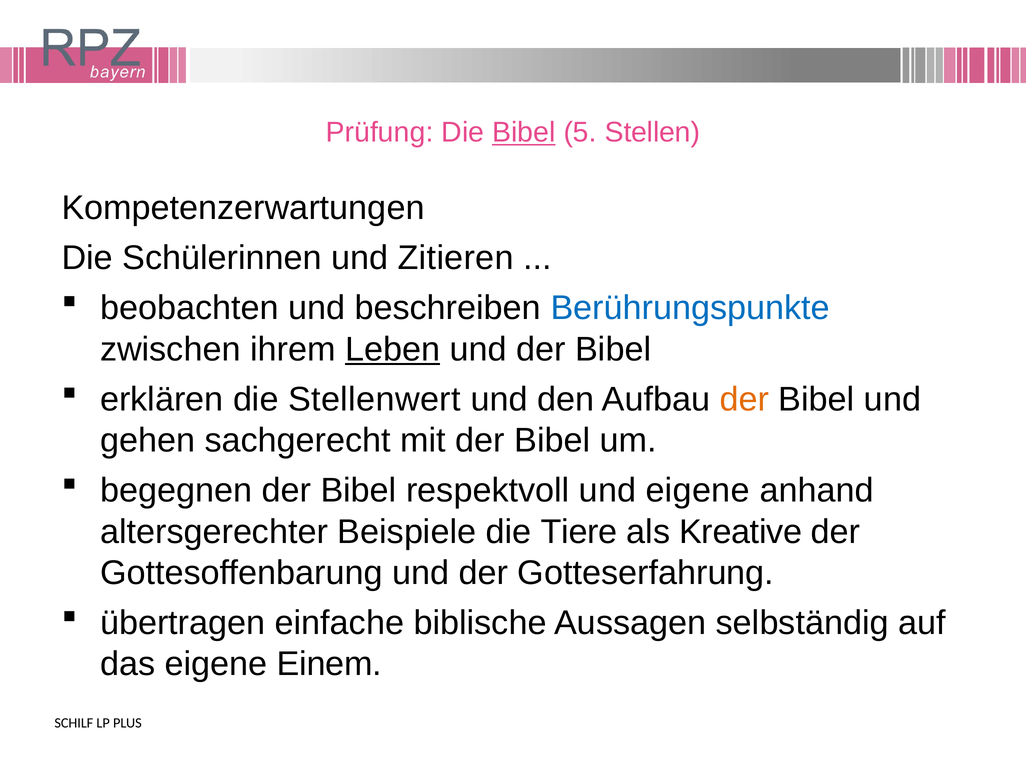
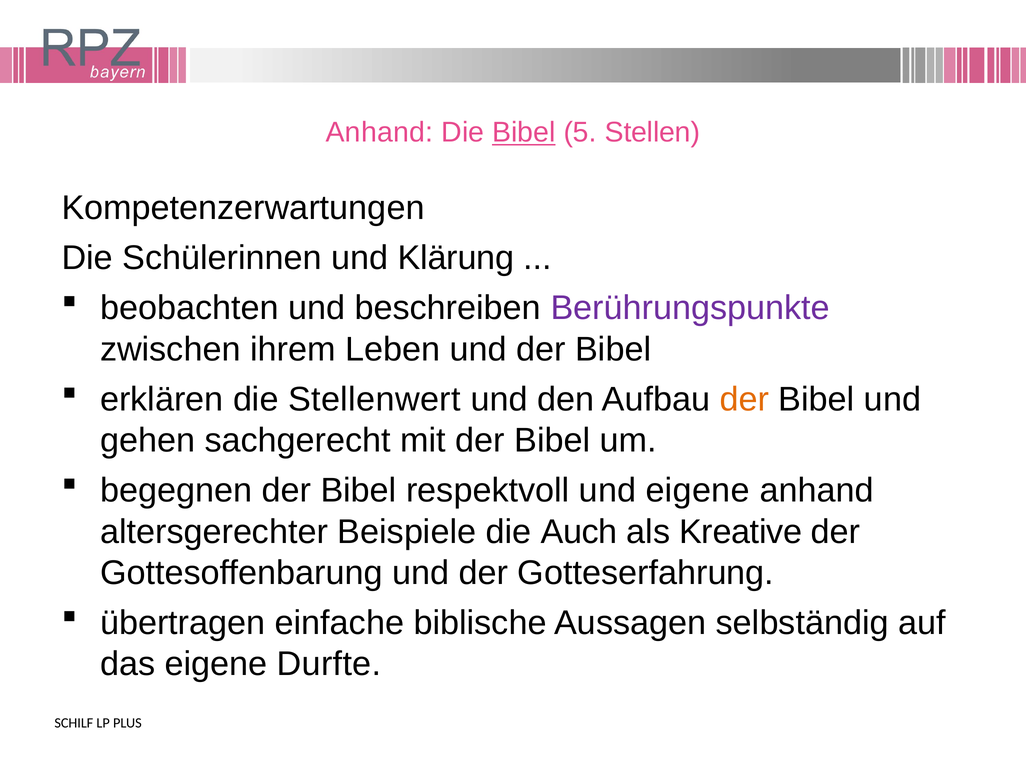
Prüfung: Prüfung -> Anhand (379, 132)
Zitieren: Zitieren -> Klärung (456, 258)
Berührungspunkte colour: blue -> purple (690, 308)
Leben underline: present -> none (393, 349)
Tiere: Tiere -> Auch (579, 531)
Einem: Einem -> Durfte (329, 664)
